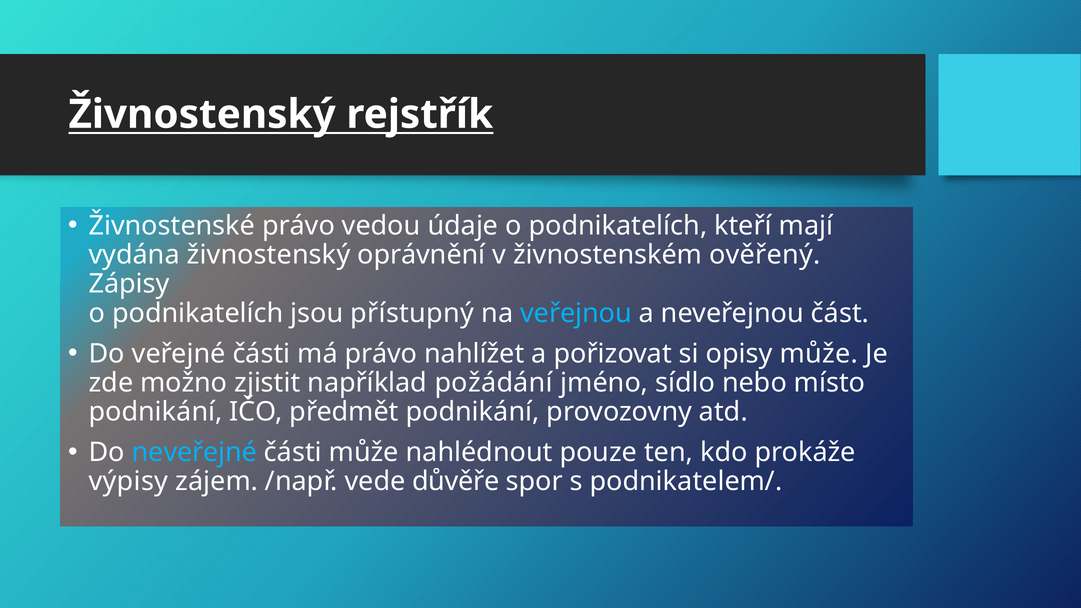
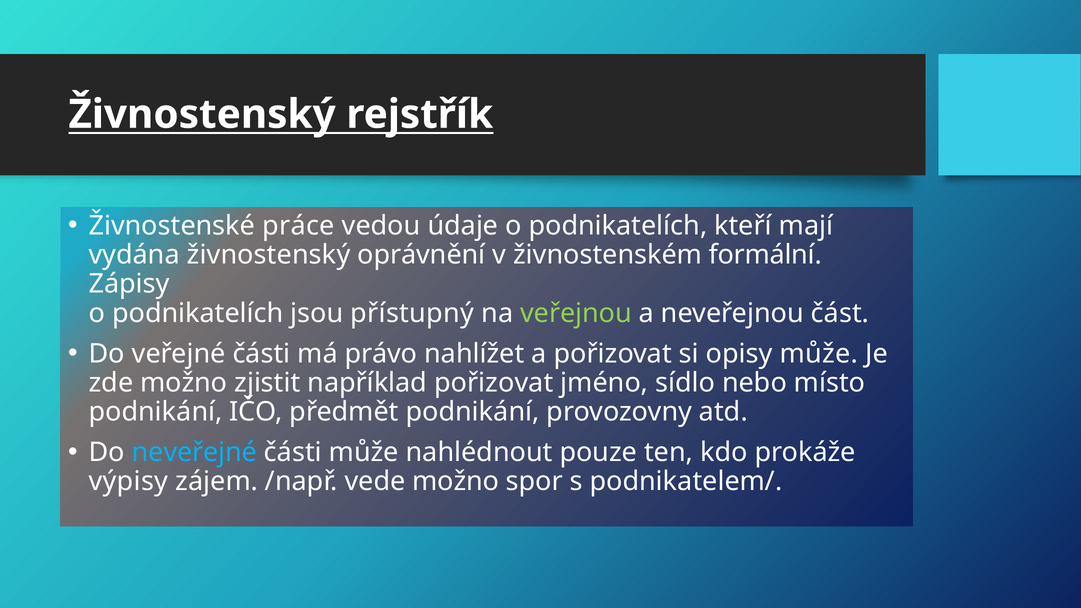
Živnostenské právo: právo -> práce (298, 226)
ověřený: ověřený -> formální (765, 255)
veřejnou colour: light blue -> light green (576, 313)
například požádání: požádání -> pořizovat (494, 383)
vede důvěře: důvěře -> možno (456, 482)
